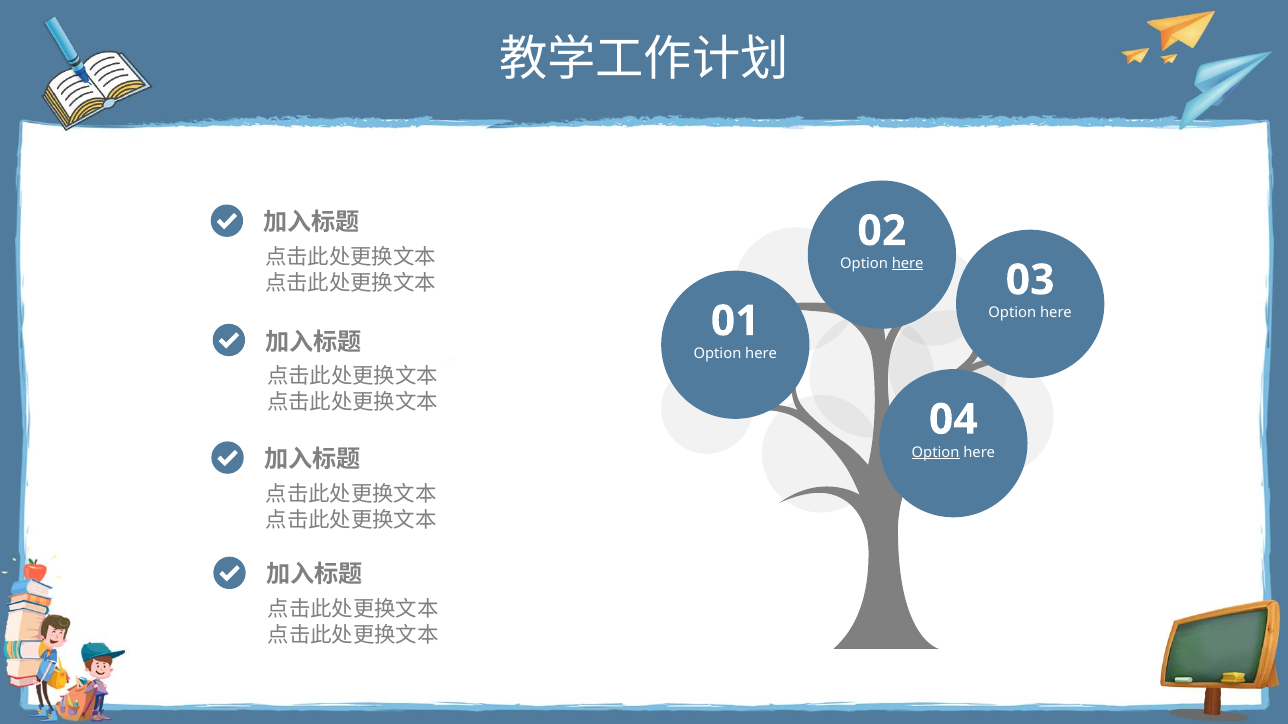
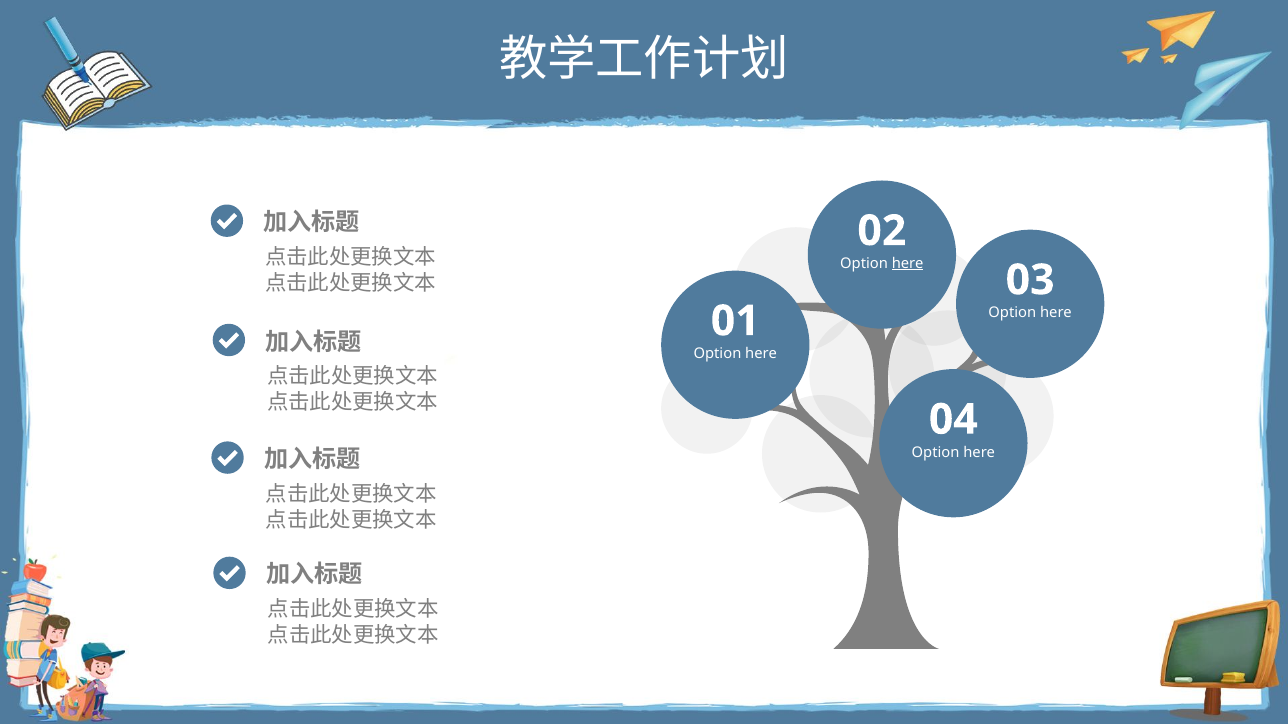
Option underline: present -> none (936, 452)
